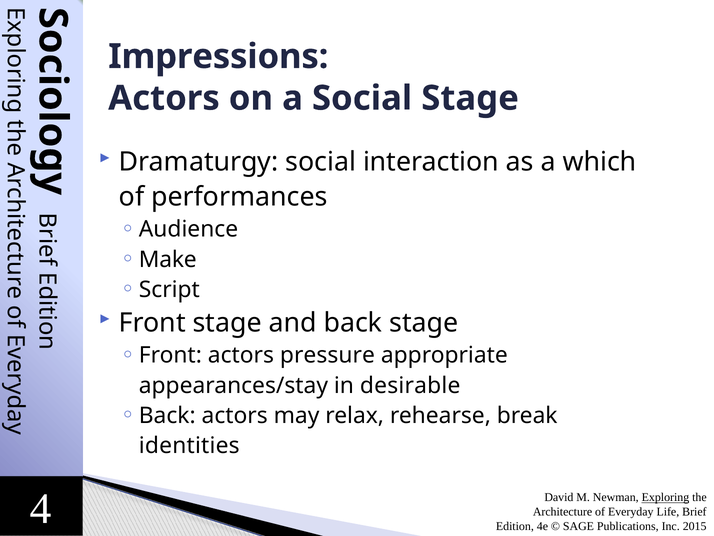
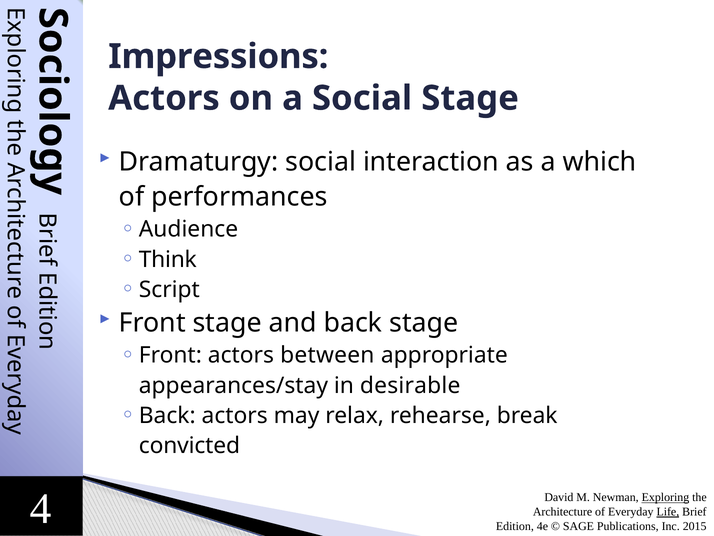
Make: Make -> Think (168, 259)
pressure: pressure -> between (327, 355)
identities: identities -> convicted (189, 445)
Life underline: none -> present (668, 511)
